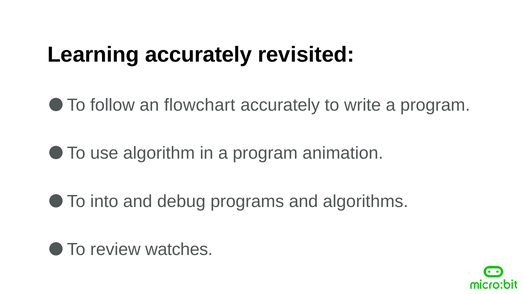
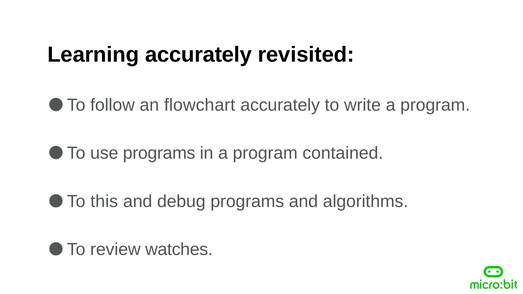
use algorithm: algorithm -> programs (159, 153)
animation: animation -> contained (343, 153)
into: into -> this (104, 201)
